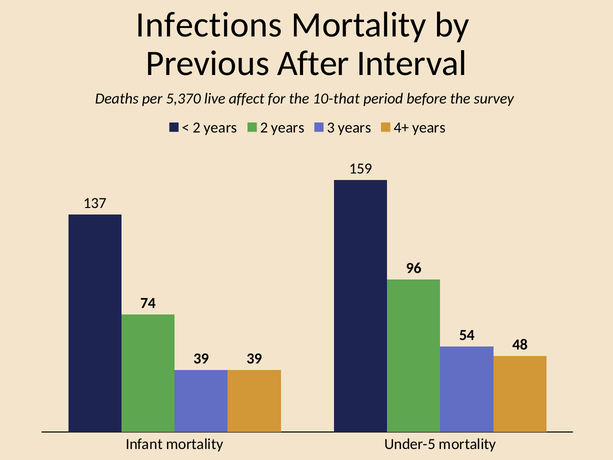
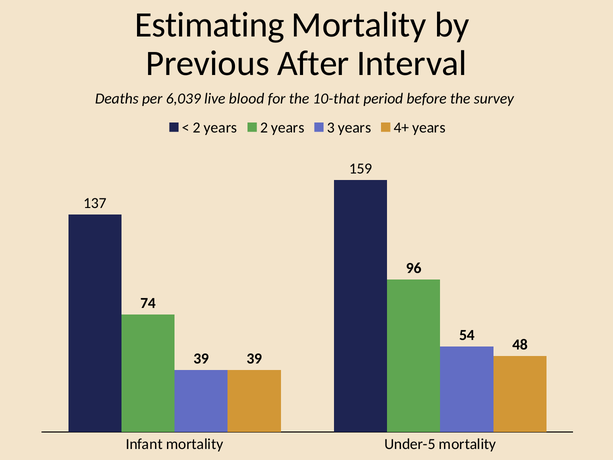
Infections: Infections -> Estimating (210, 25)
5,370: 5,370 -> 6,039 (183, 99)
affect: affect -> blood (247, 99)
